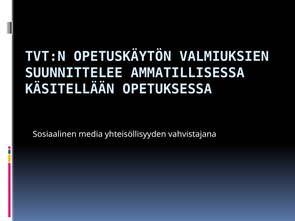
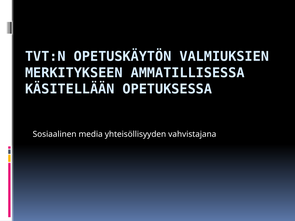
SUUNNITTELEE: SUUNNITTELEE -> MERKITYKSEEN (74, 73)
